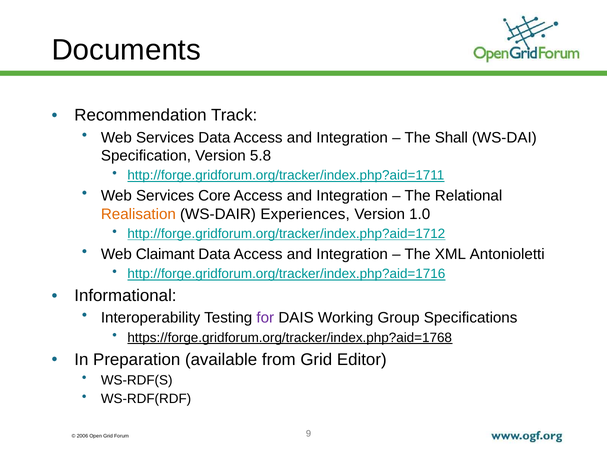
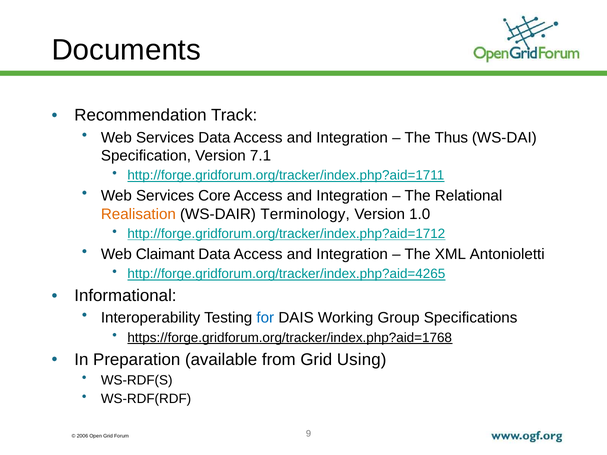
Shall: Shall -> Thus (451, 138)
5.8: 5.8 -> 7.1 (261, 156)
Experiences: Experiences -> Terminology (305, 214)
http://forge.gridforum.org/tracker/index.php?aid=1716: http://forge.gridforum.org/tracker/index.php?aid=1716 -> http://forge.gridforum.org/tracker/index.php?aid=4265 (286, 274)
for colour: purple -> blue (265, 318)
Editor: Editor -> Using (362, 360)
